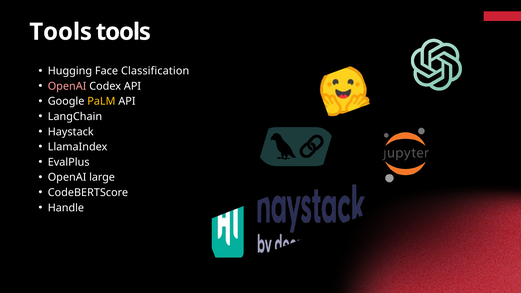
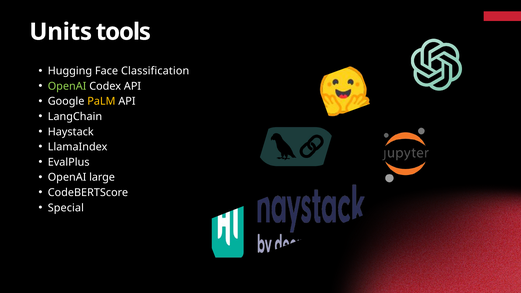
Tools: Tools -> Units (61, 32)
OpenAI colour: pink -> light green (67, 86)
Handle: Handle -> Special (66, 208)
